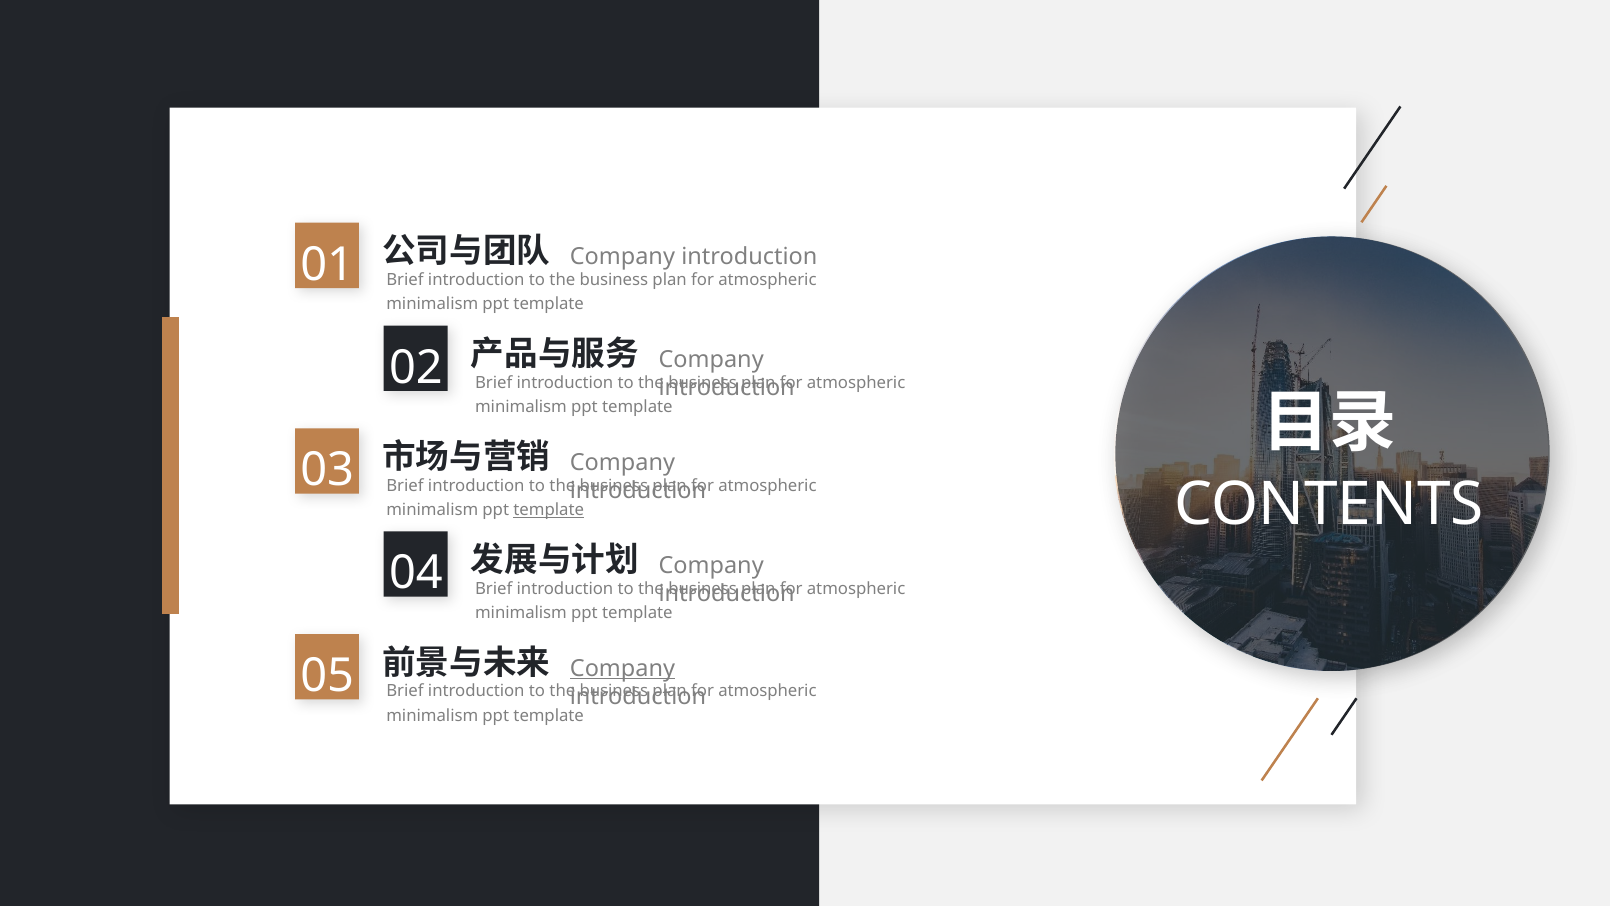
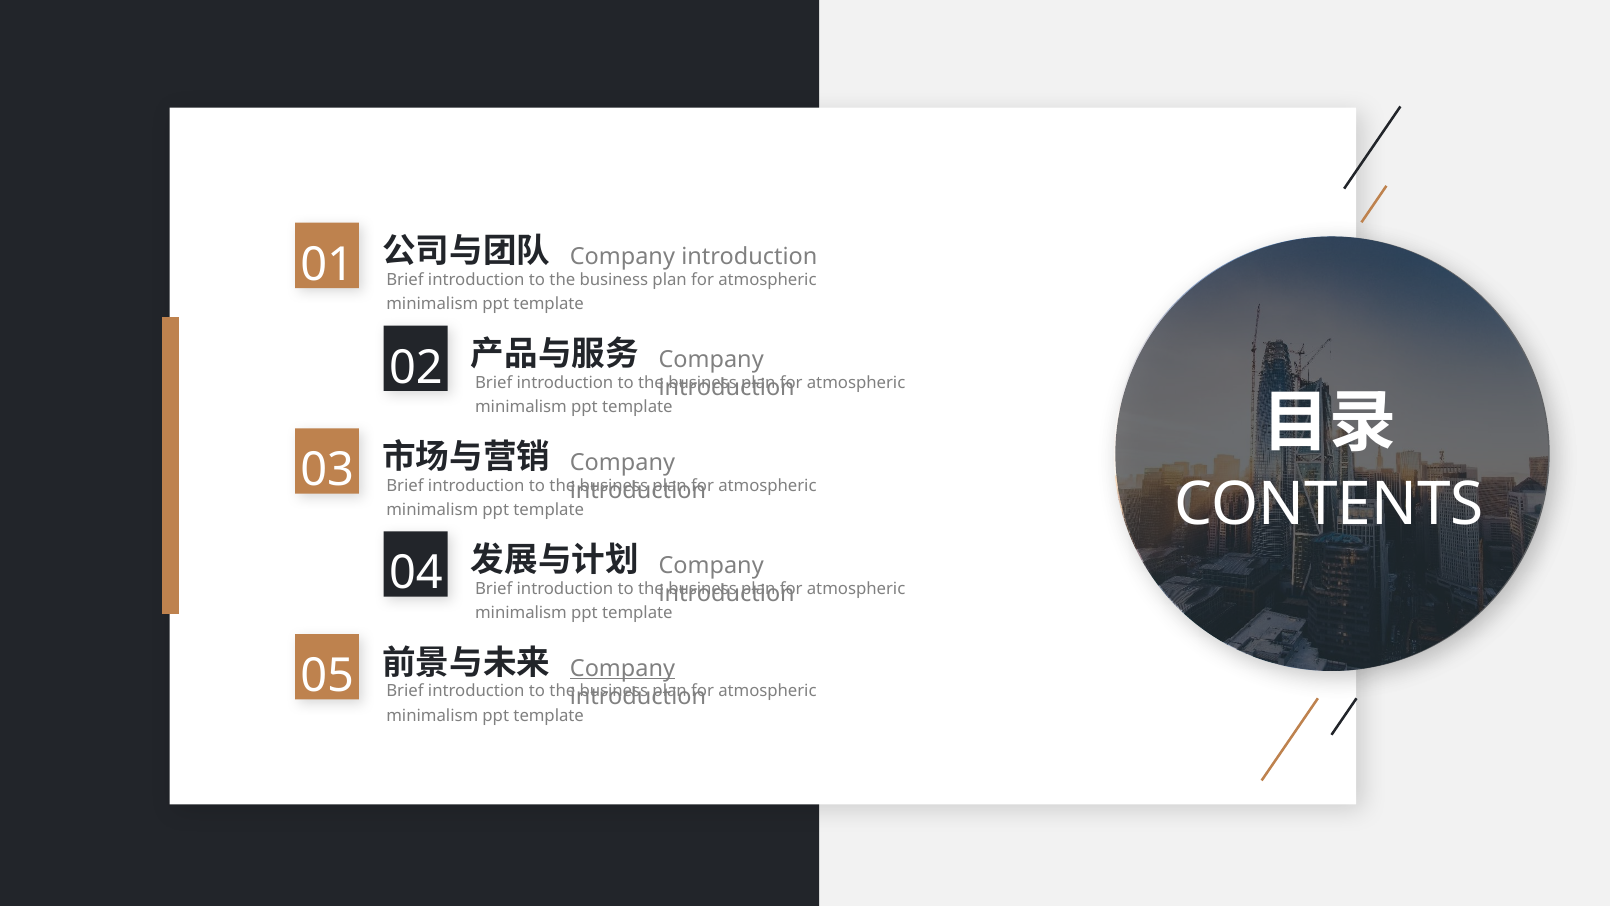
template underline: present -> none (549, 510)
